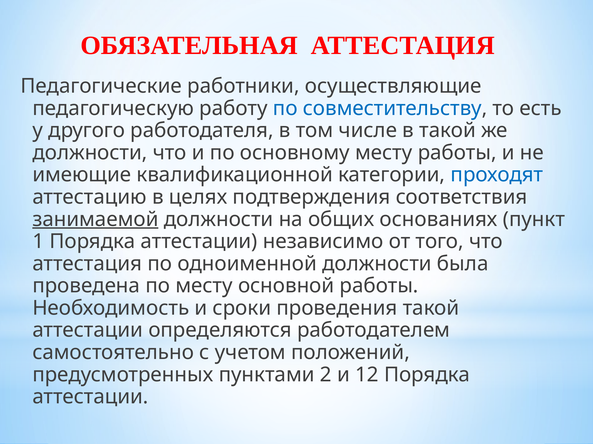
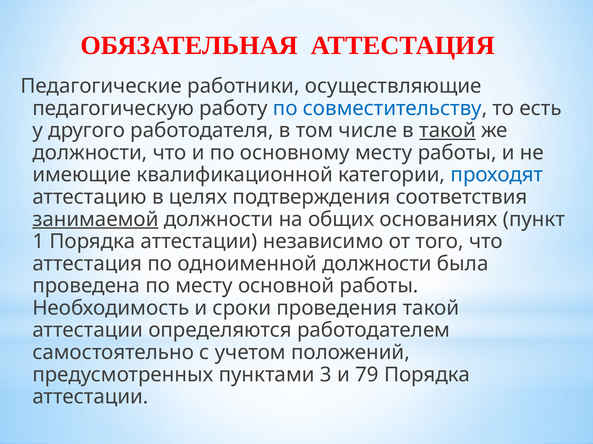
такой underline: none -> present (448, 131)
2: 2 -> 3 (326, 375)
12: 12 -> 79 (367, 375)
